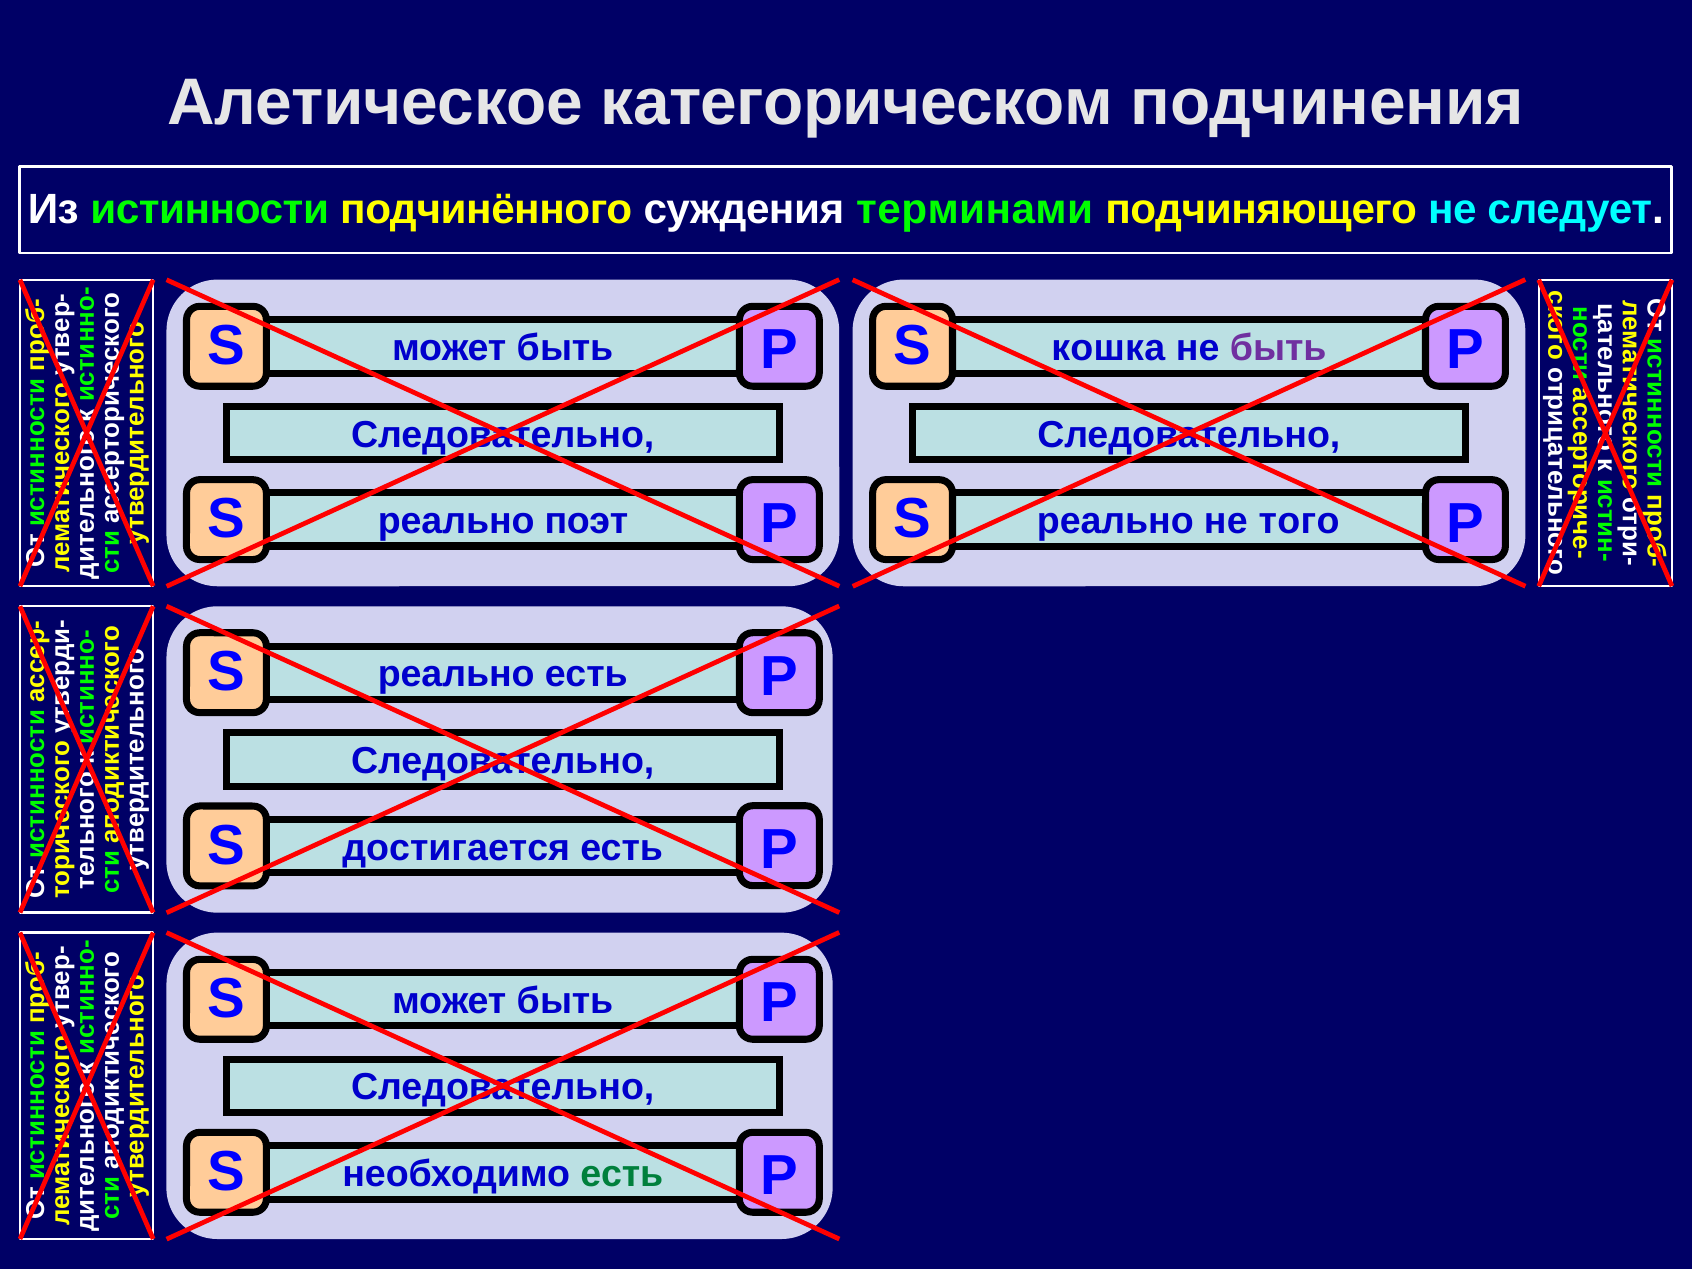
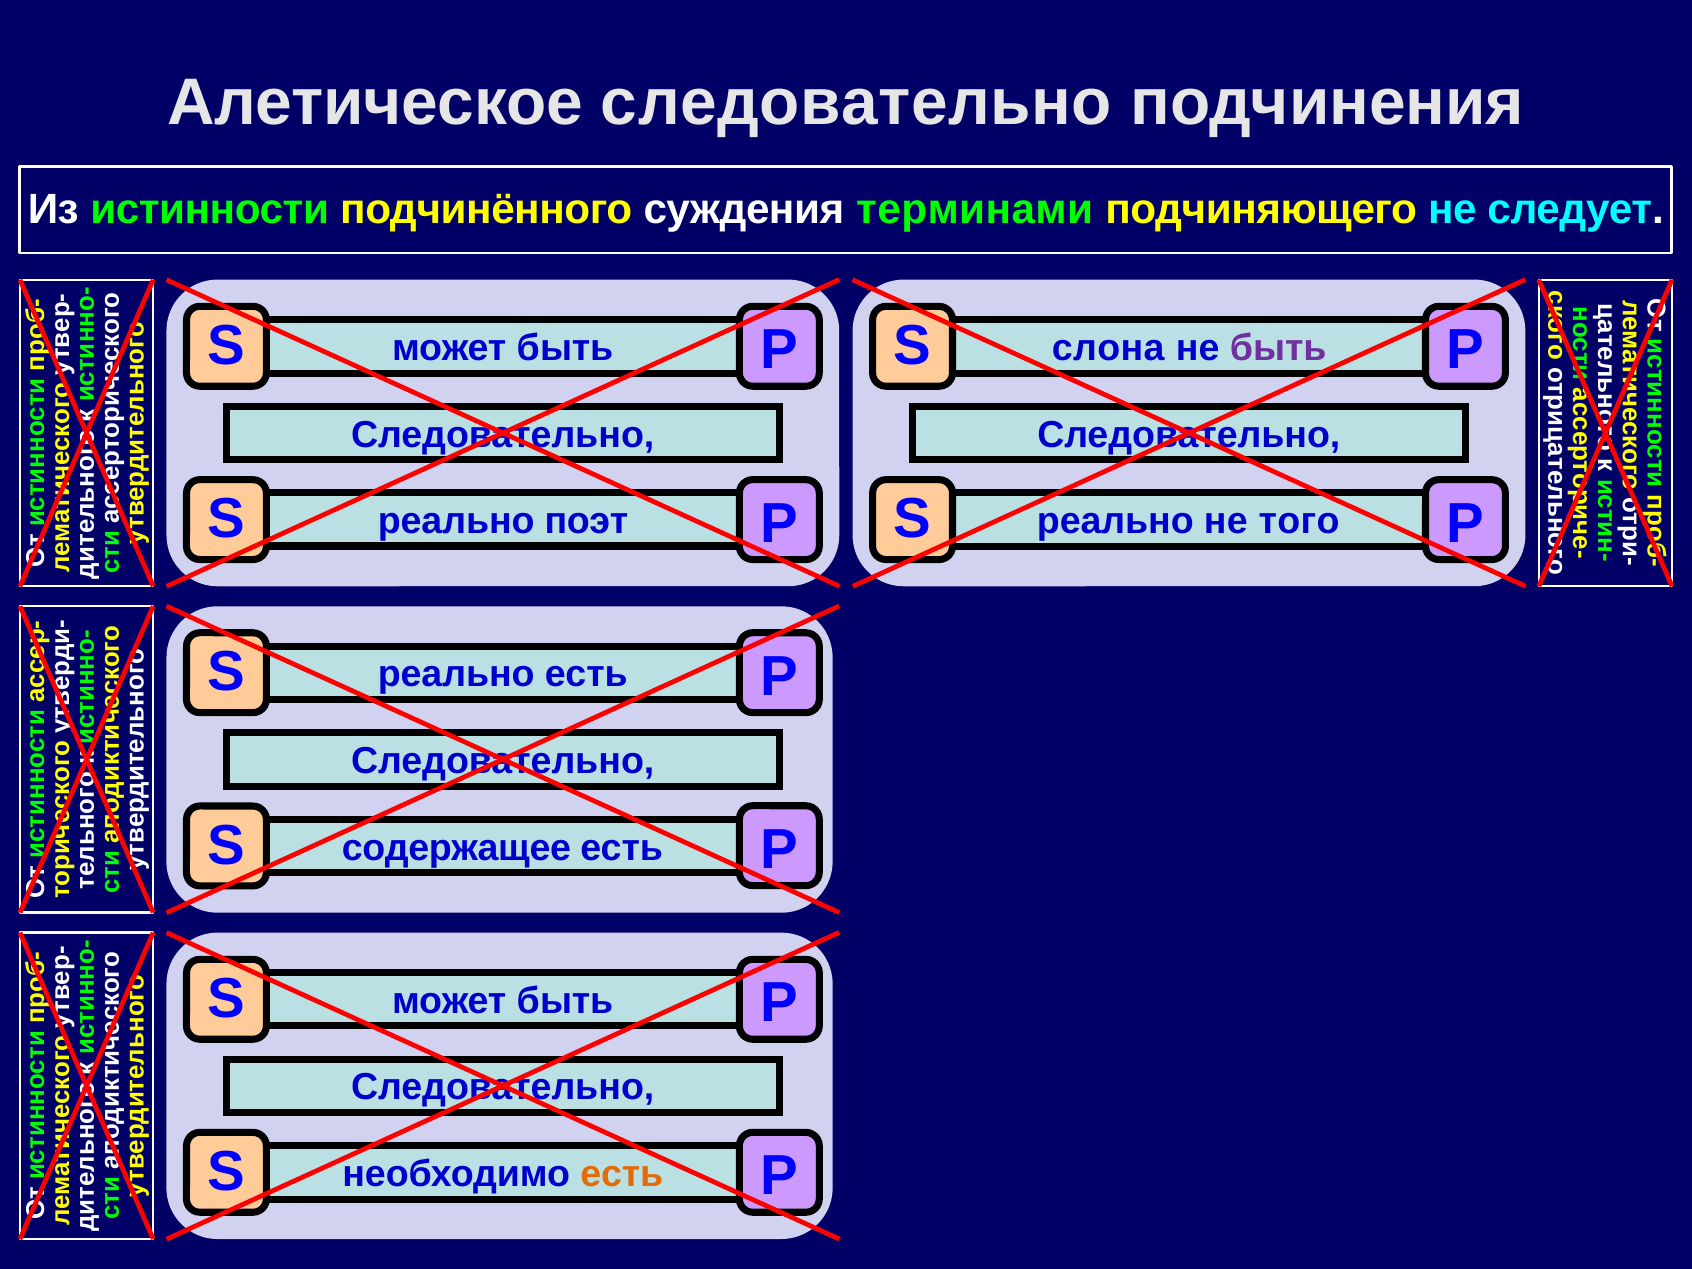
Алетическое категорическом: категорическом -> следовательно (856, 103)
кошка: кошка -> слона (1108, 348)
достигается: достигается -> содержащее (456, 848)
есть colour: green -> orange (622, 1174)
